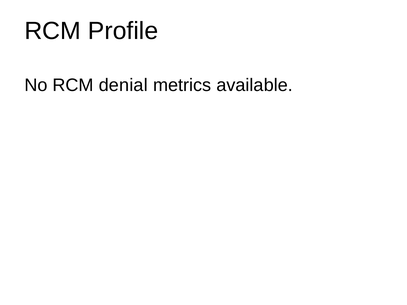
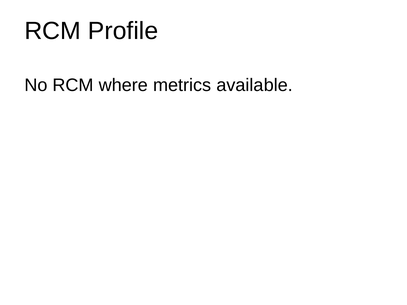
denial: denial -> where (123, 85)
